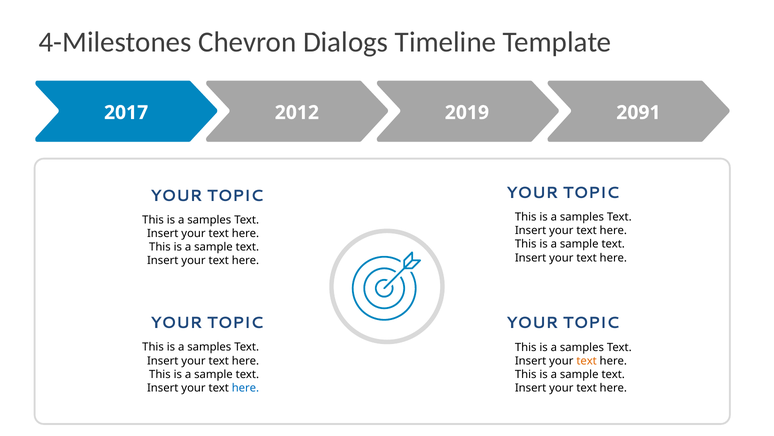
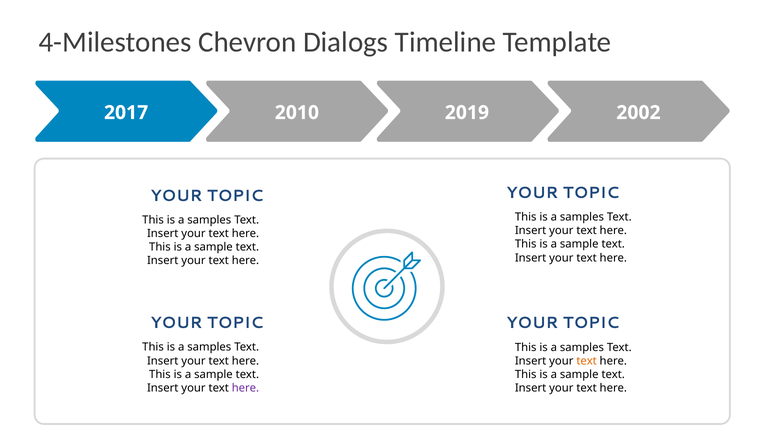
2012: 2012 -> 2010 (297, 112)
2091: 2091 -> 2002 (638, 112)
here colour: blue -> purple (245, 388)
